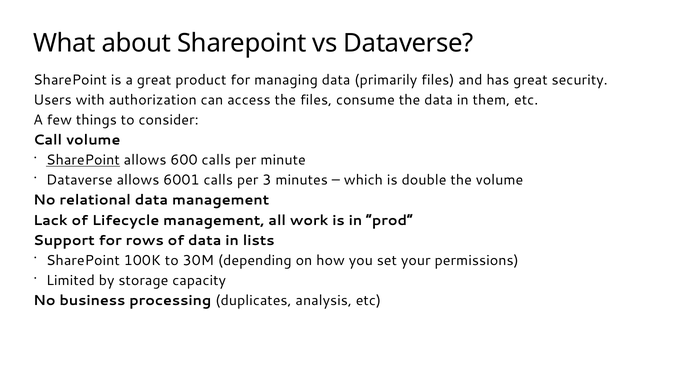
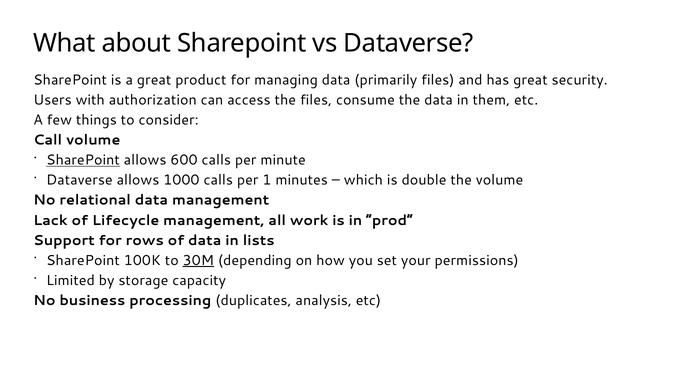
6001: 6001 -> 1000 (181, 180)
3: 3 -> 1 (267, 180)
30M underline: none -> present (198, 260)
